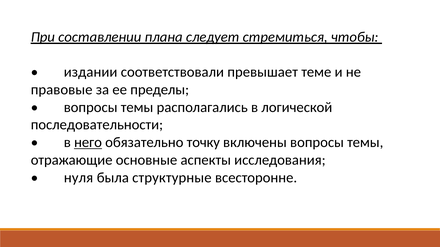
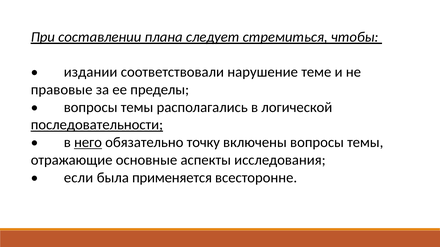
превышает: превышает -> нарушение (263, 72)
последовательности underline: none -> present (97, 125)
нуля: нуля -> если (79, 178)
структурные: структурные -> применяется (172, 178)
